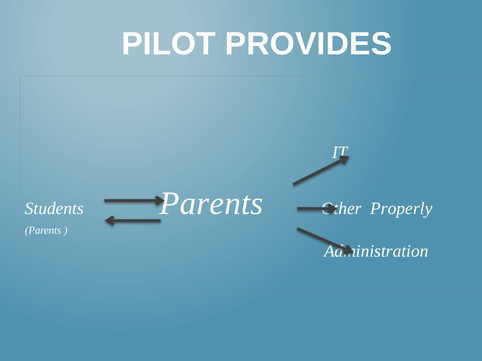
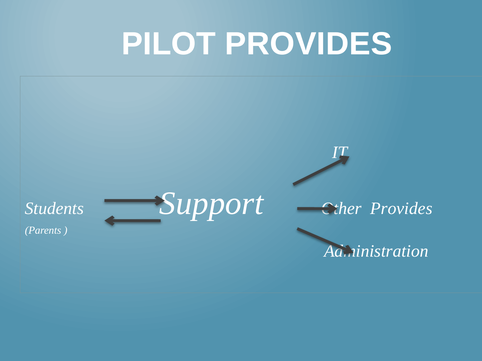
Students Parents: Parents -> Support (211, 204)
Properly: Properly -> Provides (401, 209)
